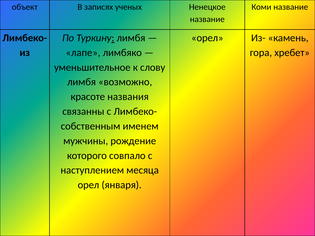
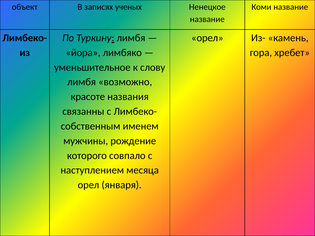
лапе: лапе -> йора (83, 53)
